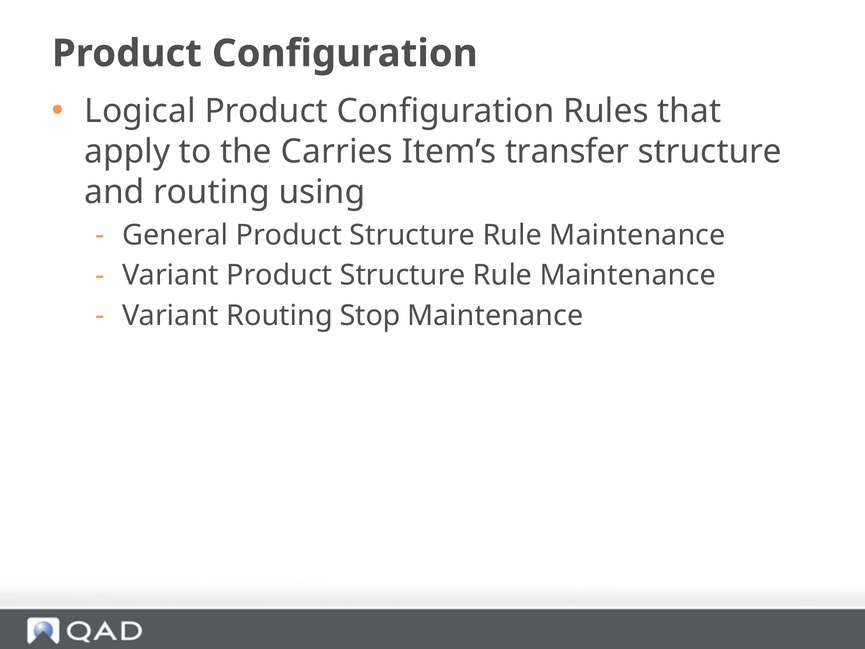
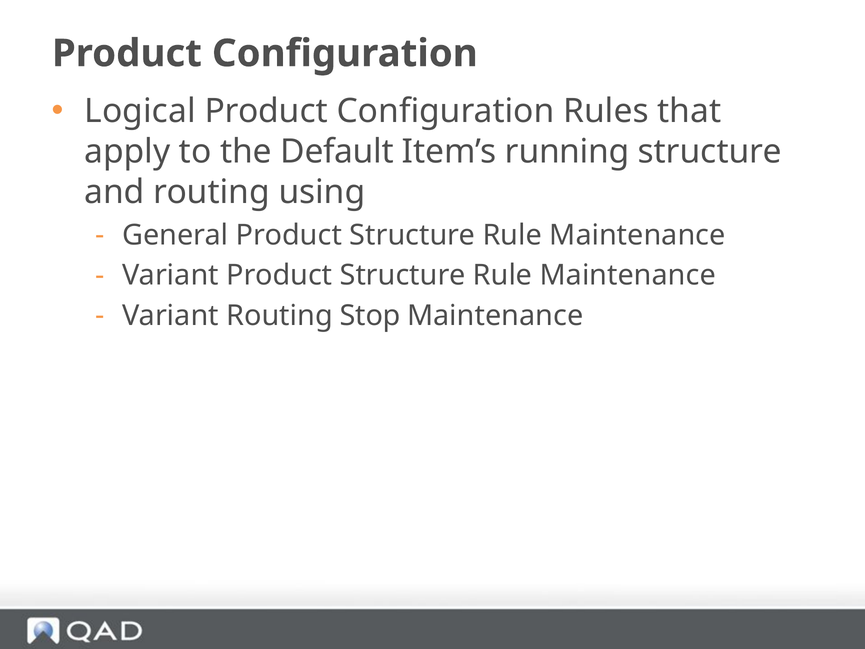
Carries: Carries -> Default (337, 152)
transfer: transfer -> running (567, 152)
